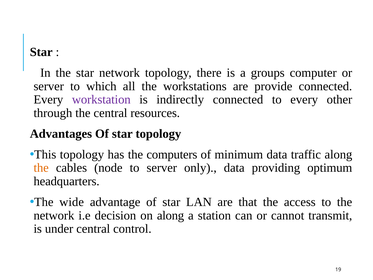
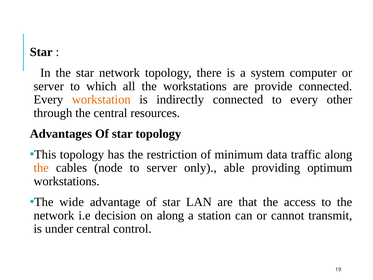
groups: groups -> system (268, 73)
workstation colour: purple -> orange (101, 100)
computers: computers -> restriction (172, 154)
only data: data -> able (234, 168)
headquarters: headquarters -> workstations (67, 181)
